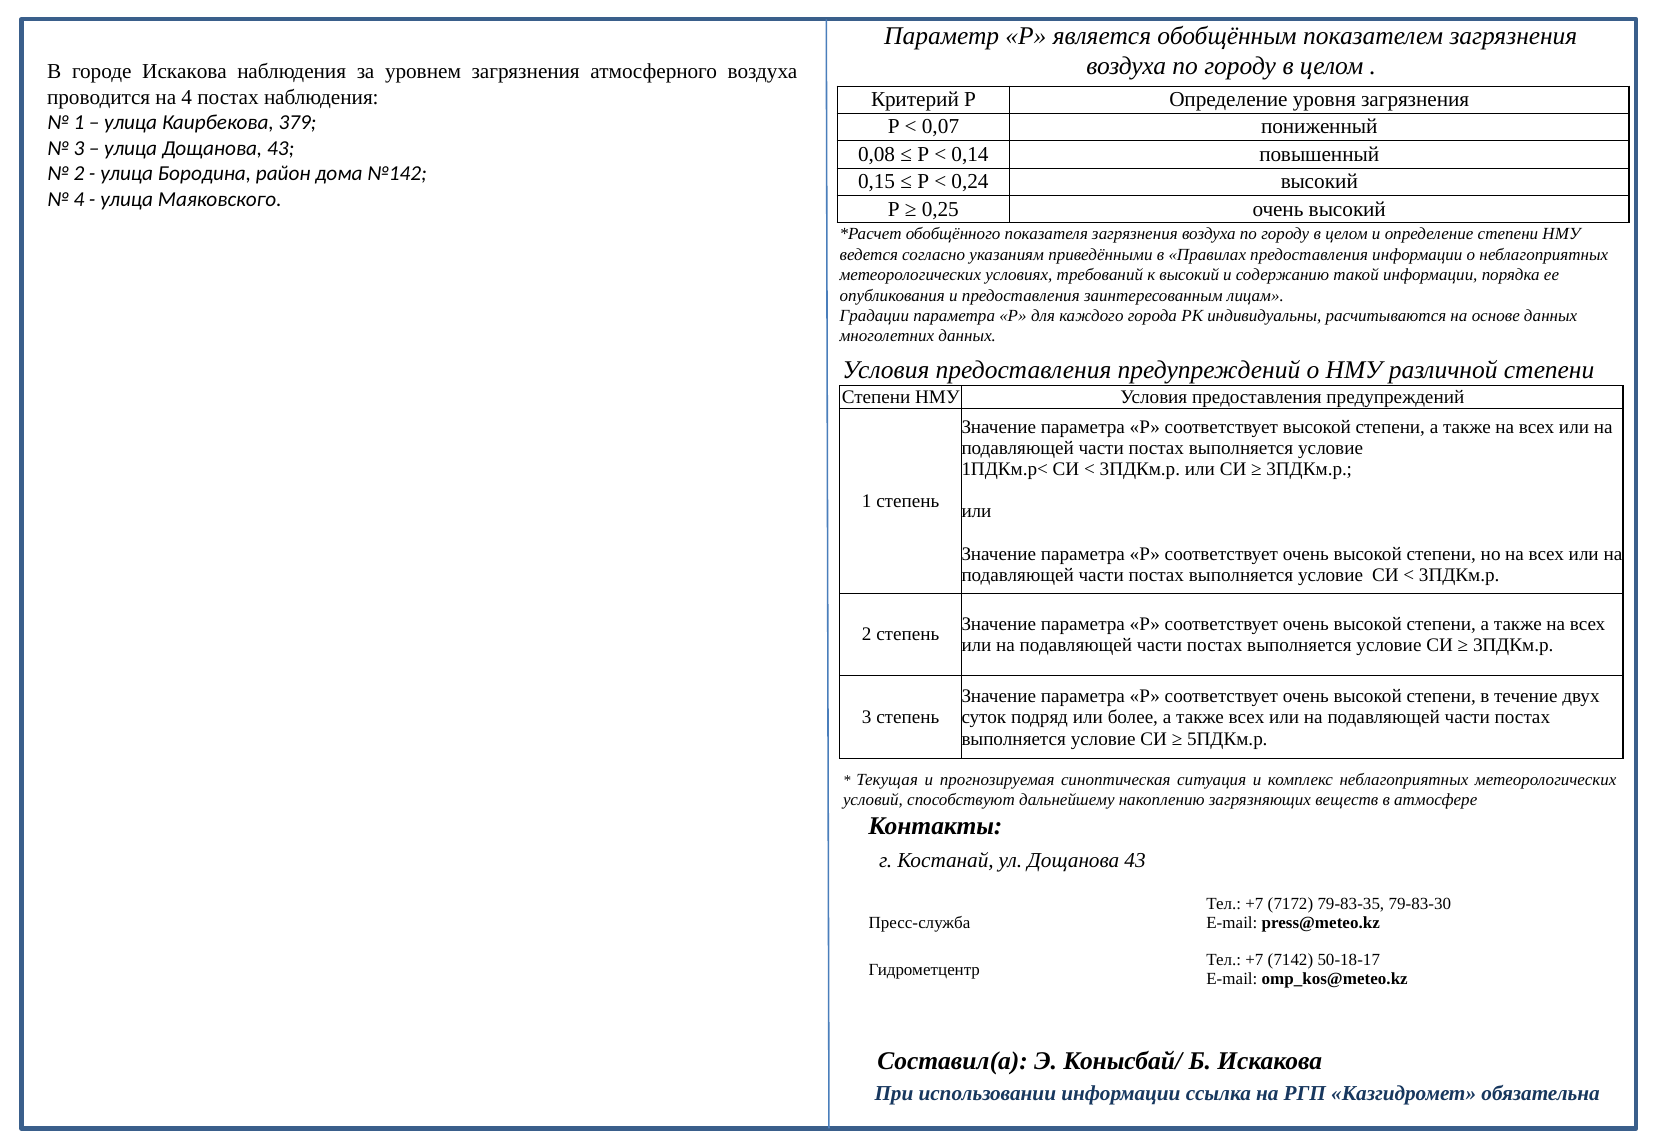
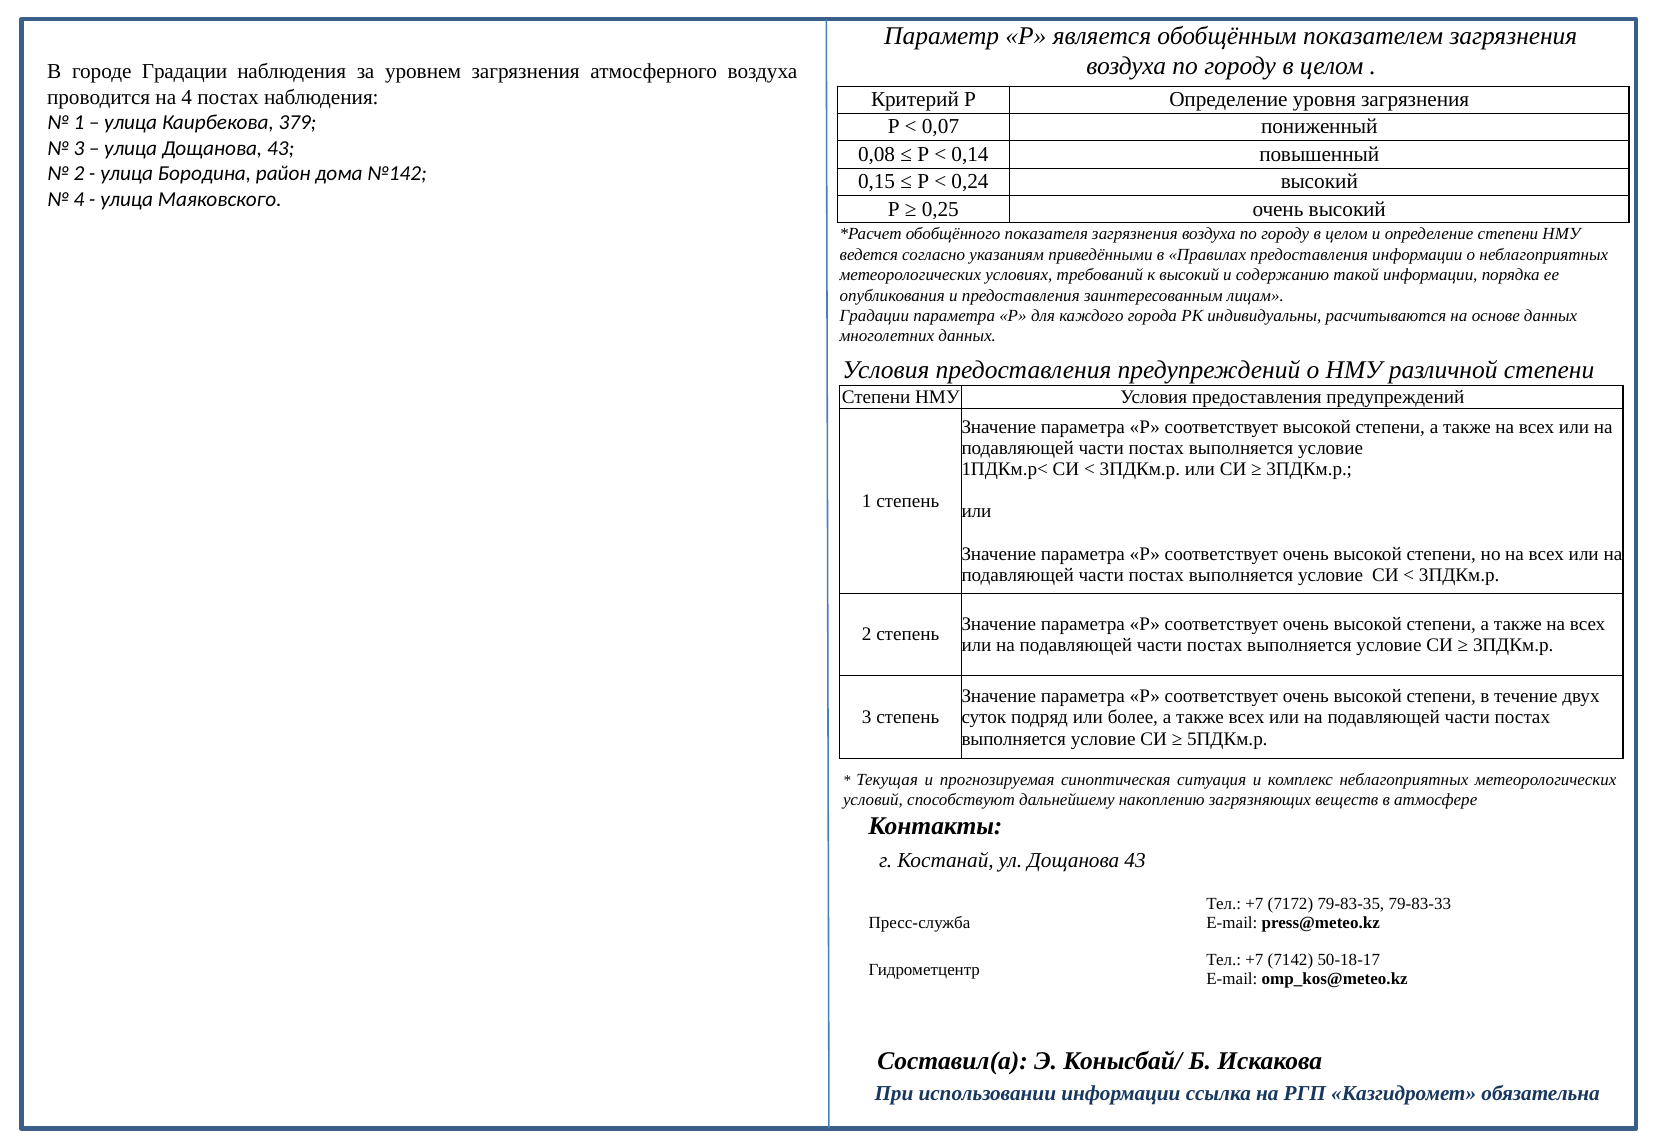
городе Искакова: Искакова -> Градации (185, 72)
79-83-30: 79-83-30 -> 79-83-33 (1420, 904)
